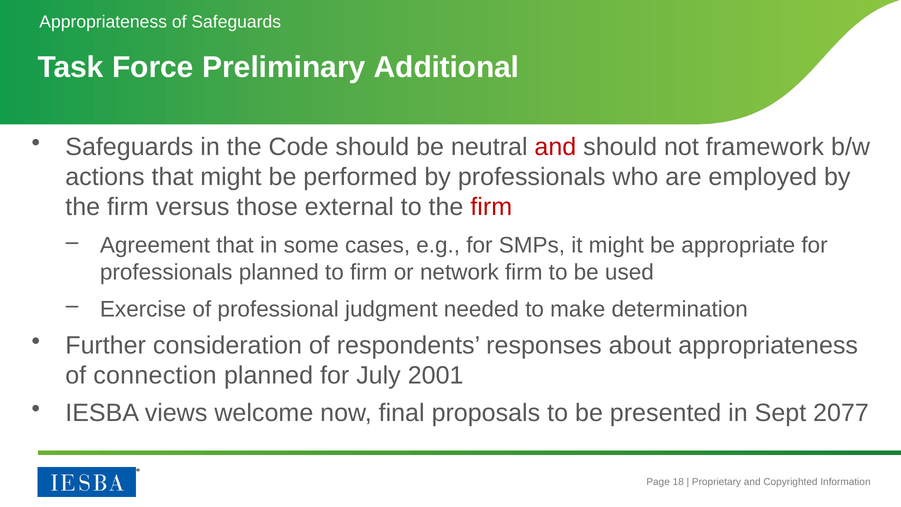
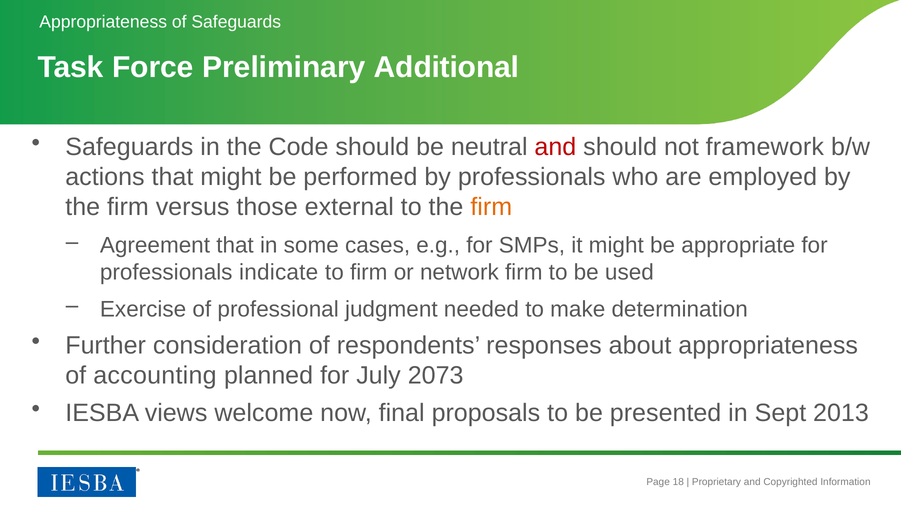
firm colour: red -> orange (491, 207)
professionals planned: planned -> indicate (279, 272)
connection: connection -> accounting (155, 375)
2001: 2001 -> 2073 (436, 375)
2077: 2077 -> 2013 (841, 413)
